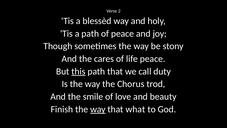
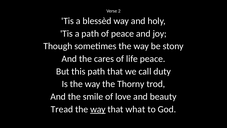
this underline: present -> none (78, 71)
Chorus: Chorus -> Thorny (131, 84)
Finish: Finish -> Tread (62, 109)
